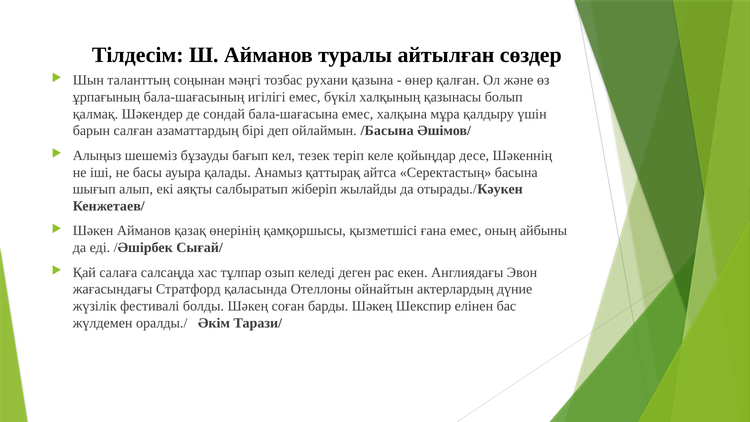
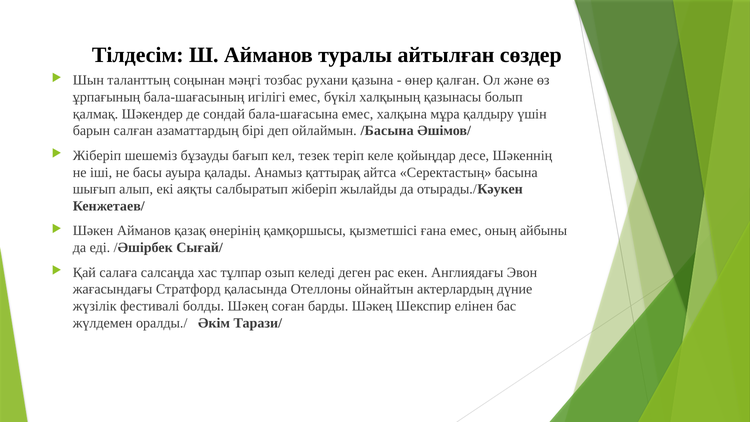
Алыңыз: Алыңыз -> Жіберіп (97, 155)
